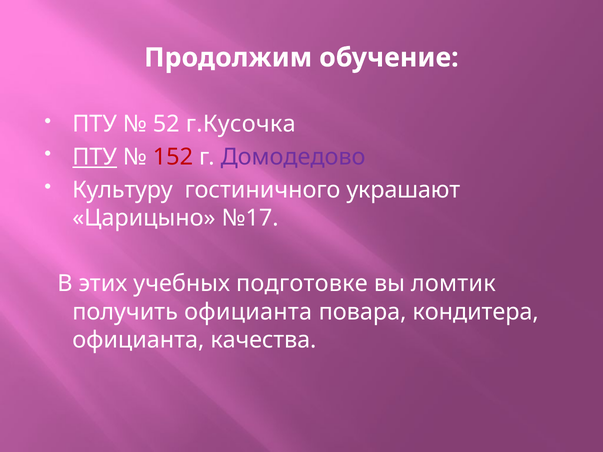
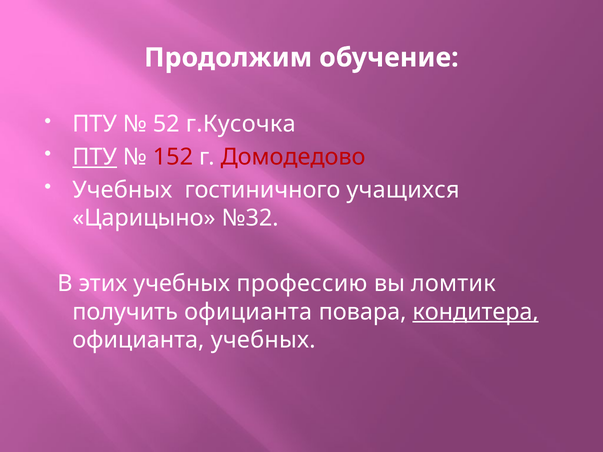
Домодедово colour: purple -> red (293, 157)
Культуру: Культуру -> Учебных (122, 190)
украшают: украшают -> учащихся (403, 190)
№17: №17 -> №32 (250, 218)
подготовке: подготовке -> профессию (302, 284)
кондитера underline: none -> present (476, 312)
официанта качества: качества -> учебных (263, 340)
